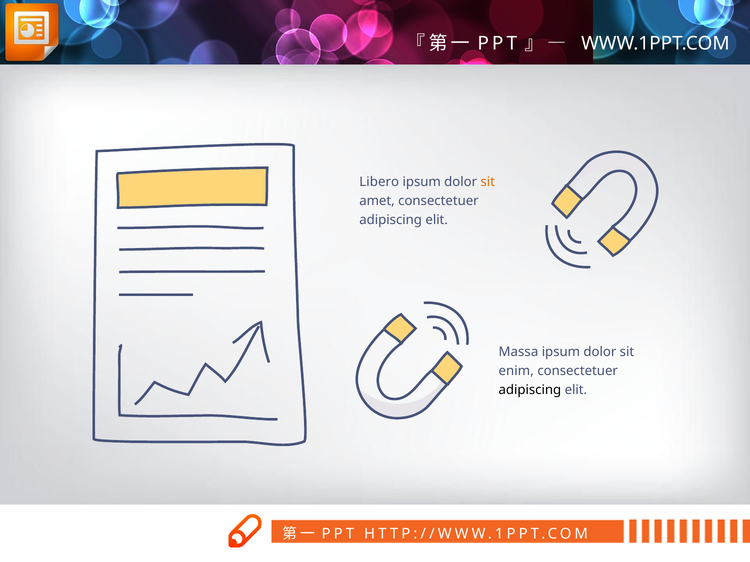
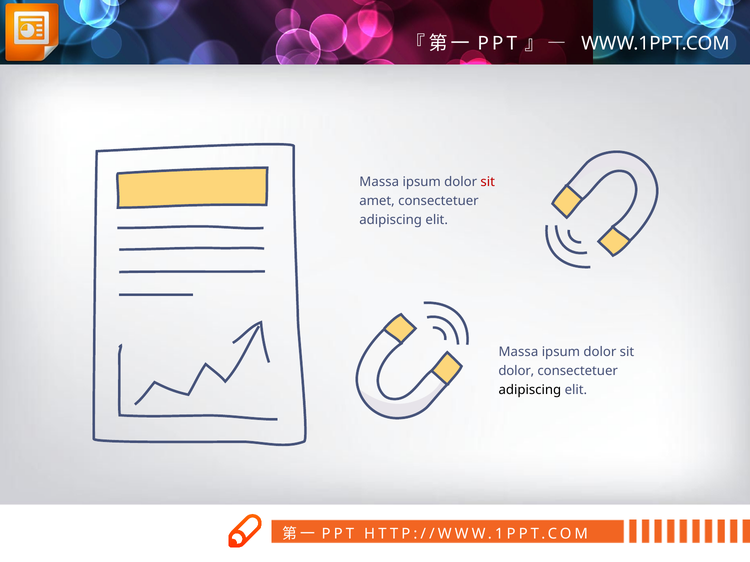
Libero: Libero -> Massa (379, 182)
sit colour: orange -> red (488, 182)
enim: enim -> dolor (516, 371)
